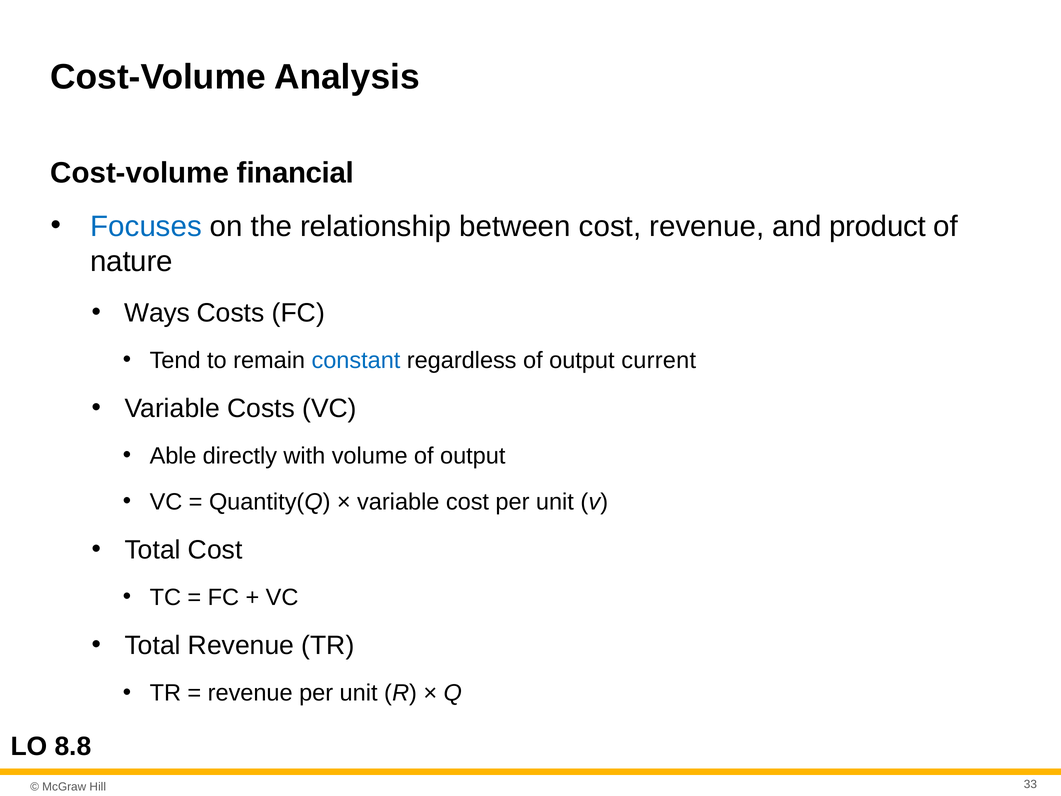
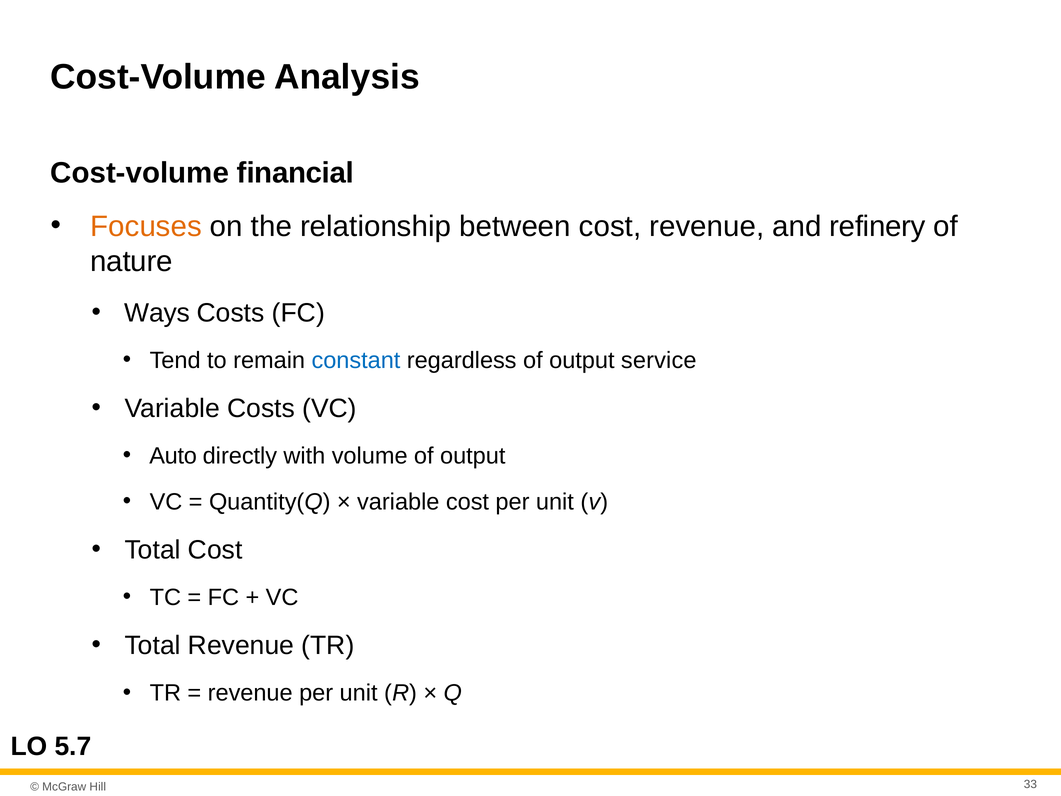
Focuses colour: blue -> orange (146, 226)
product: product -> refinery (878, 226)
current: current -> service (659, 360)
Able: Able -> Auto (173, 456)
8.8: 8.8 -> 5.7 (73, 746)
